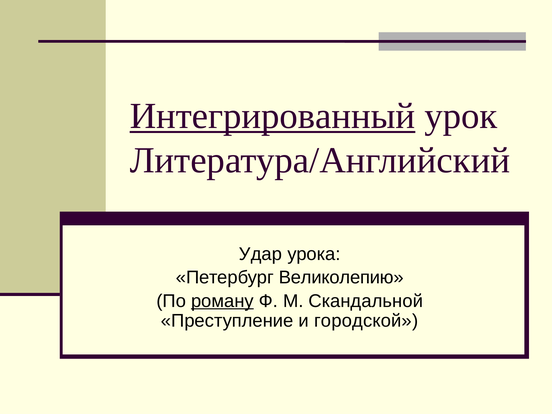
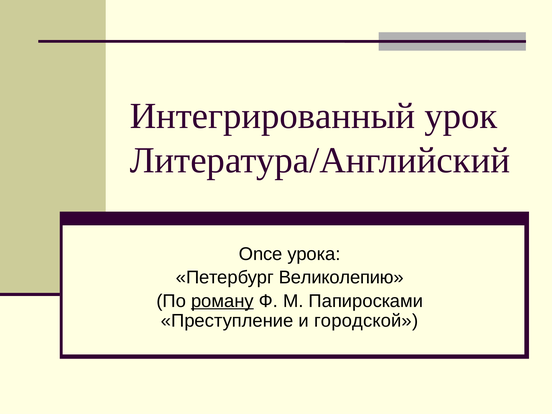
Интегрированный underline: present -> none (272, 116)
Удар: Удар -> Once (261, 254)
Скандальной: Скандальной -> Папиросками (366, 301)
